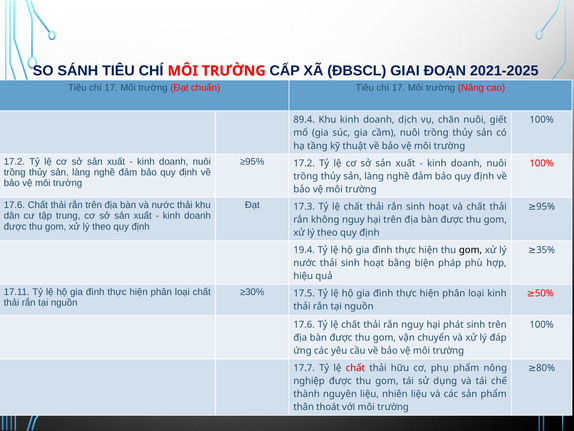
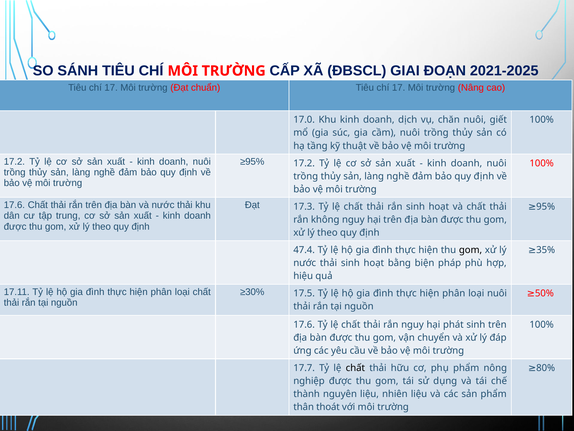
89.4: 89.4 -> 17.0 (304, 120)
19.4: 19.4 -> 47.4 (304, 250)
loại kinh: kinh -> nuôi (497, 293)
chất colour: red -> black (355, 368)
